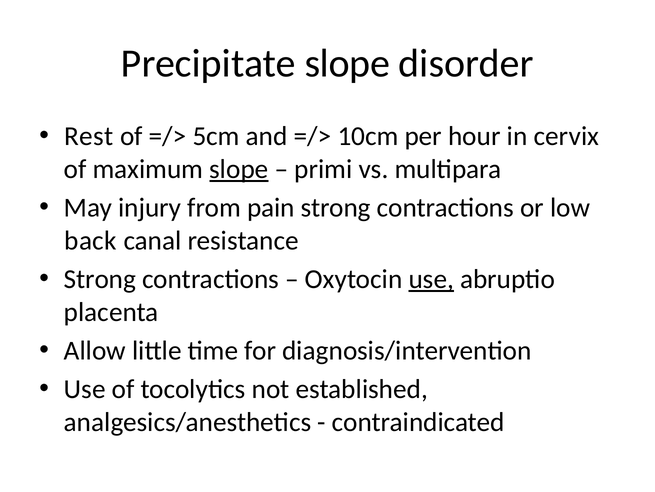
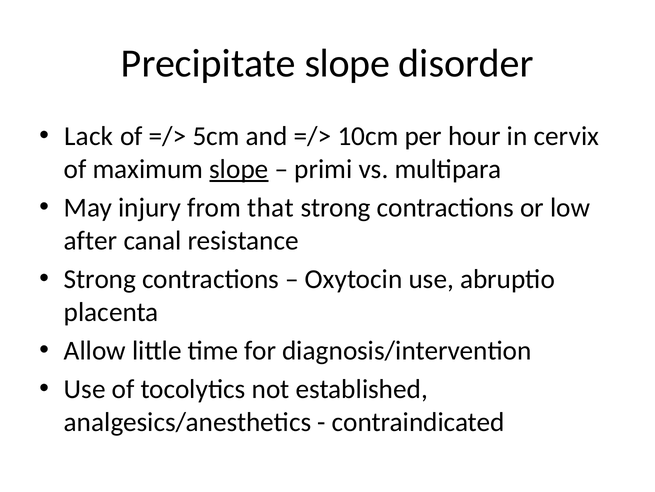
Rest: Rest -> Lack (89, 136)
pain: pain -> that (271, 208)
back: back -> after (91, 240)
use underline: present -> none (431, 279)
